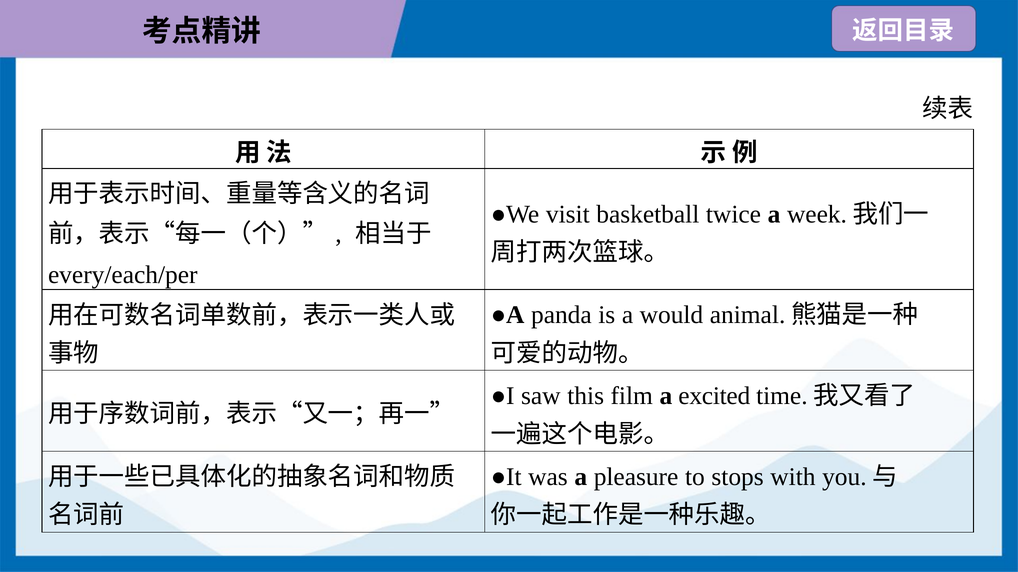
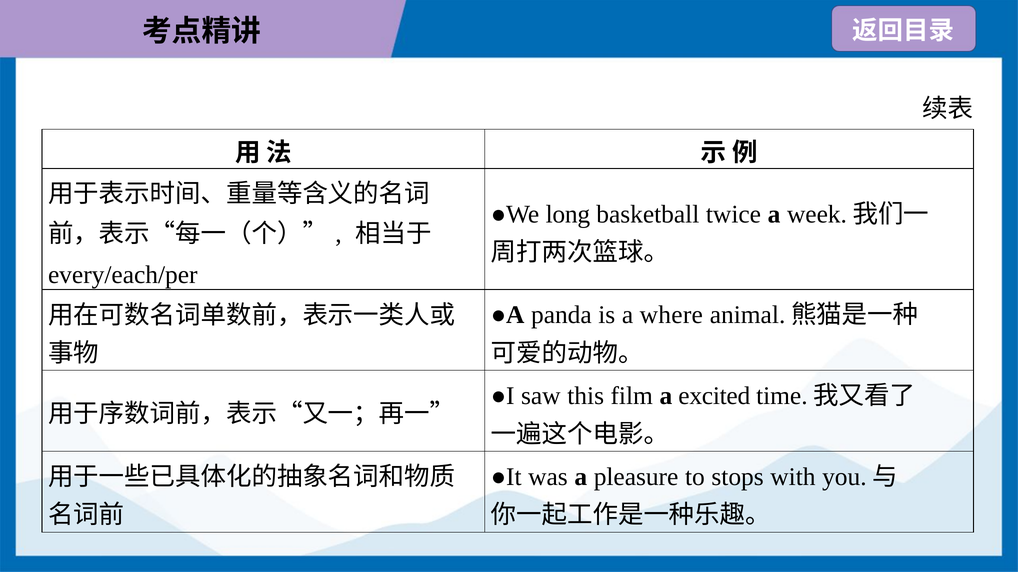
visit: visit -> long (568, 214)
would: would -> where (671, 315)
